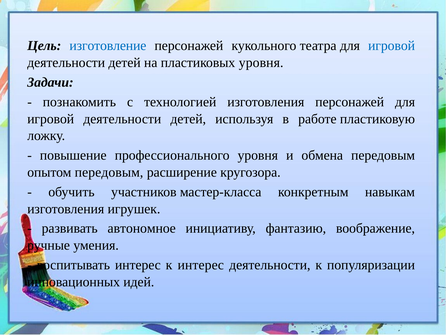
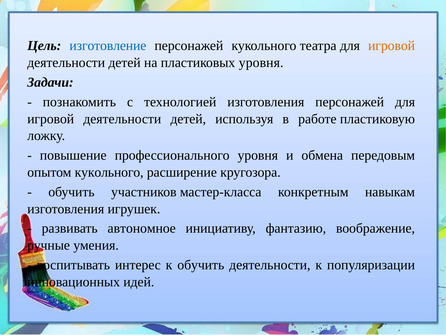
игровой colour: blue -> orange (392, 46)
опытом передовым: передовым -> кукольного (109, 172)
к интерес: интерес -> обучить (201, 265)
